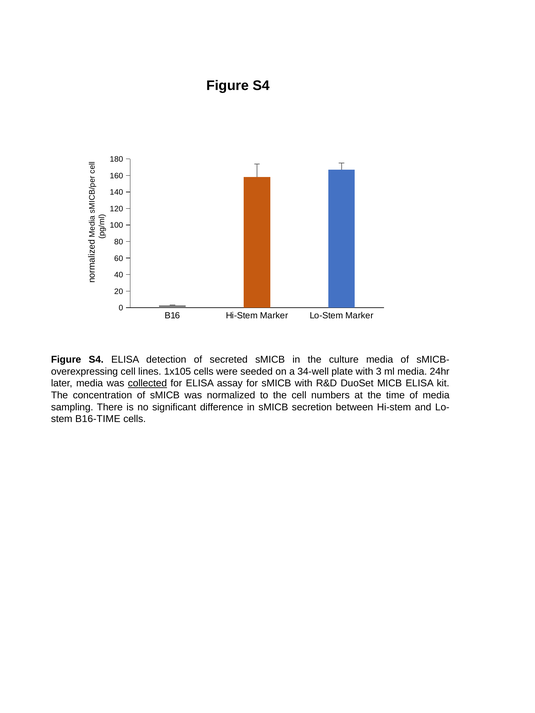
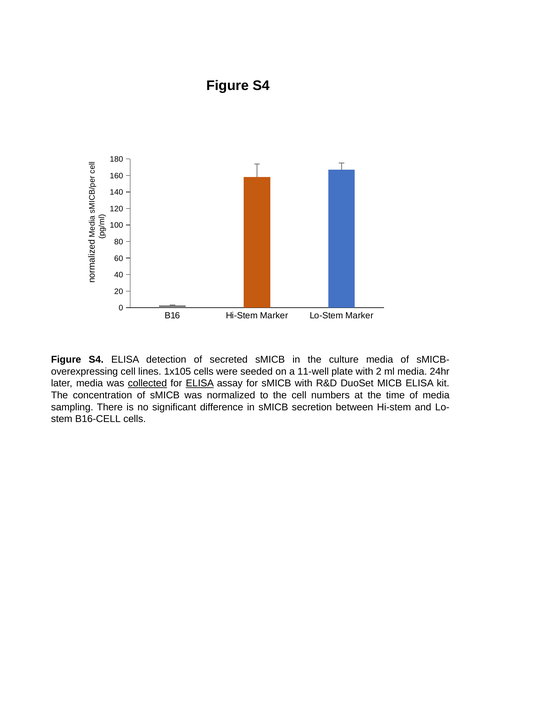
34-well: 34-well -> 11-well (313, 372)
3: 3 -> 2 (379, 372)
ELISA underline: none -> present (200, 384)
B16-TIME: B16-TIME -> B16-CELL (98, 419)
